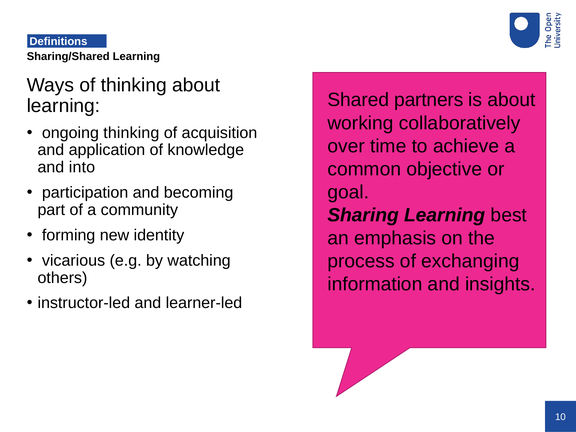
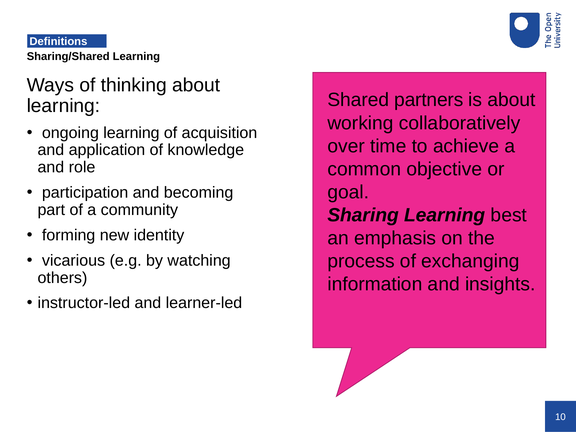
ongoing thinking: thinking -> learning (131, 133)
into: into -> role (82, 167)
